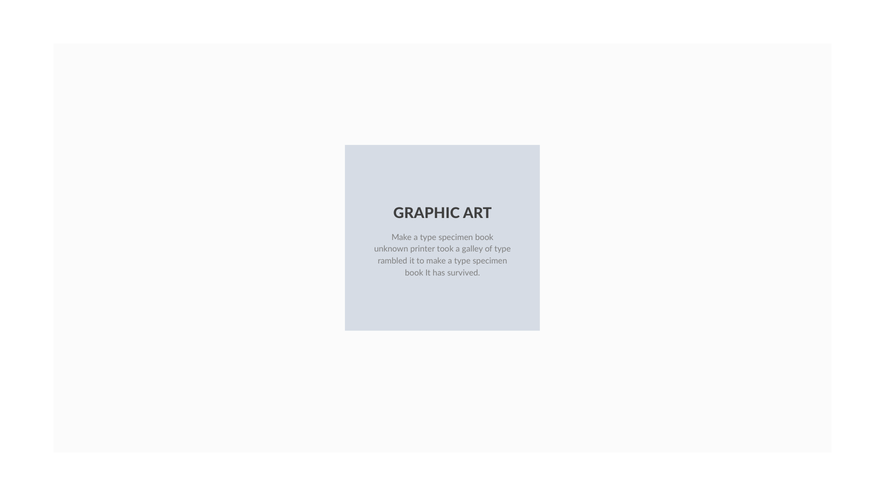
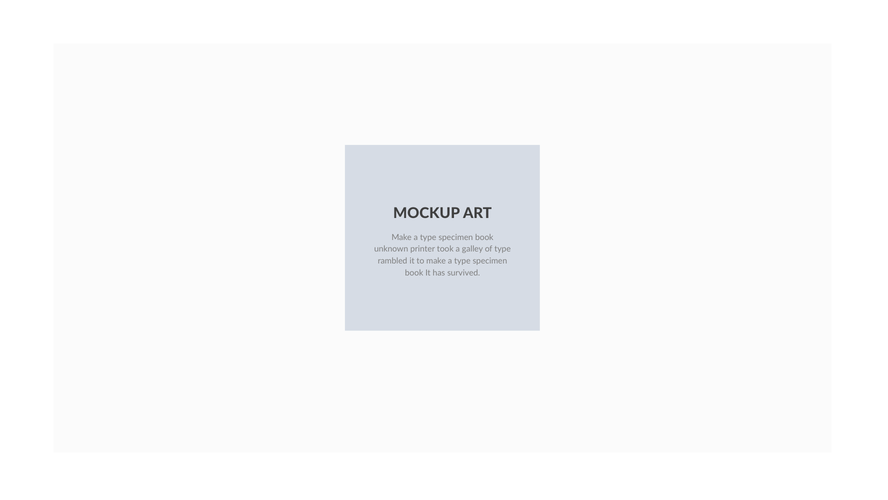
GRAPHIC: GRAPHIC -> MOCKUP (427, 213)
